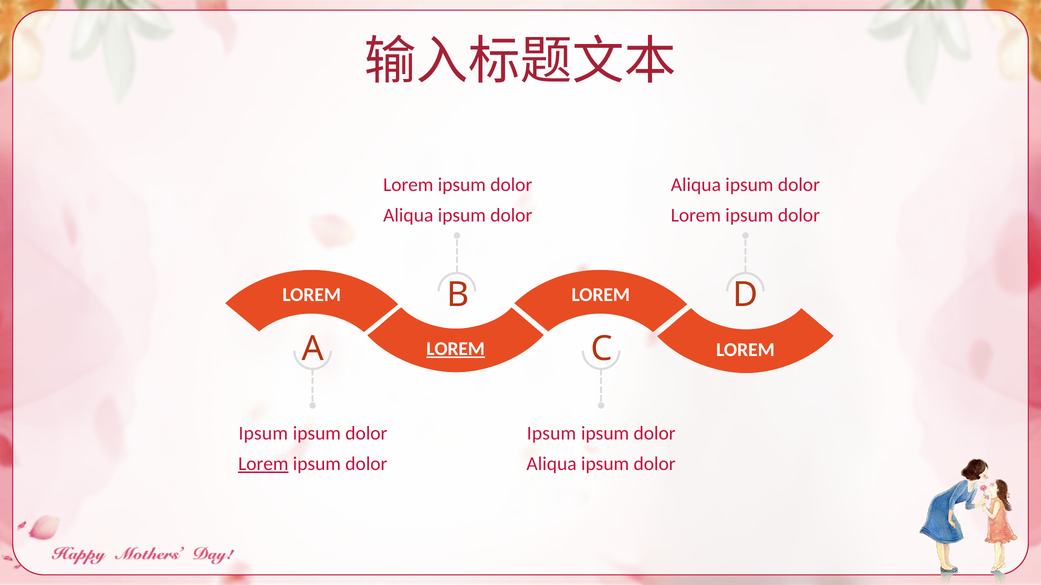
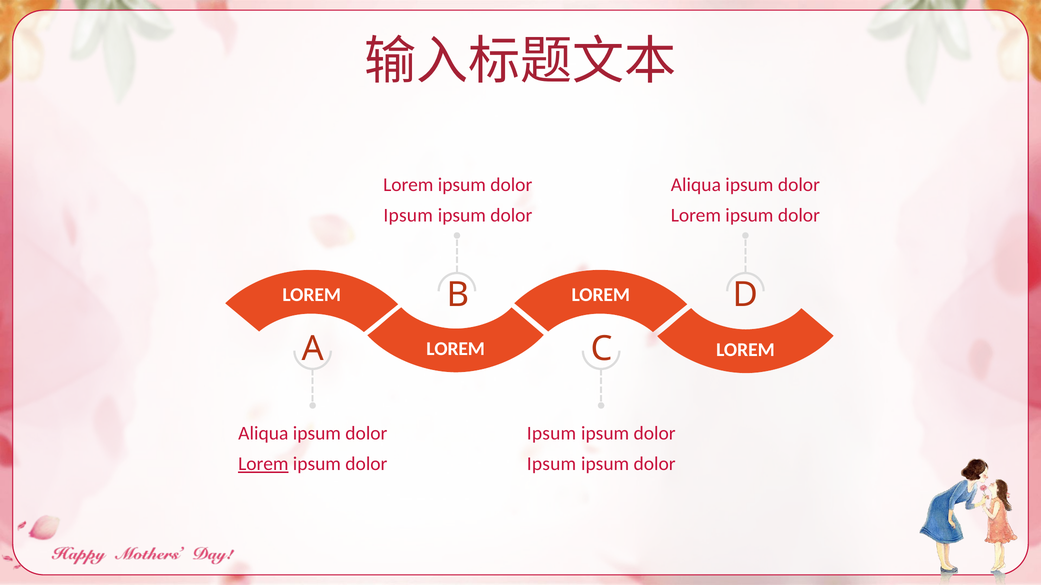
Aliqua: Aliqua -> Ipsum (408, 216)
LOREM underline: present -> none (456, 349)
Ipsum: Ipsum -> Aliqua (263, 434)
Aliqua: Aliqua -> Ipsum (551, 464)
